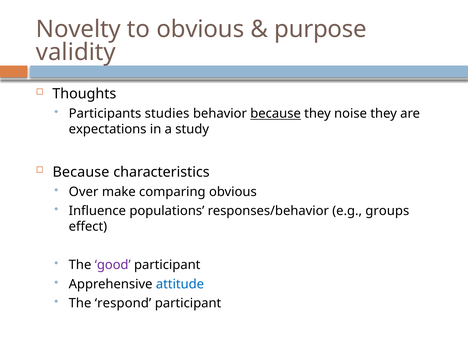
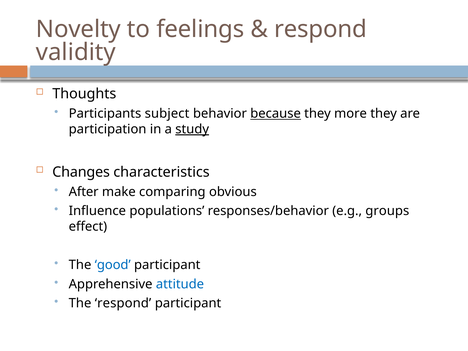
to obvious: obvious -> feelings (200, 29)
purpose: purpose -> respond (320, 29)
studies: studies -> subject (167, 114)
noise: noise -> more (351, 114)
expectations: expectations -> participation (108, 129)
study underline: none -> present (192, 129)
Because: Because -> Changes (81, 172)
Over: Over -> After (84, 192)
good colour: purple -> blue (113, 265)
